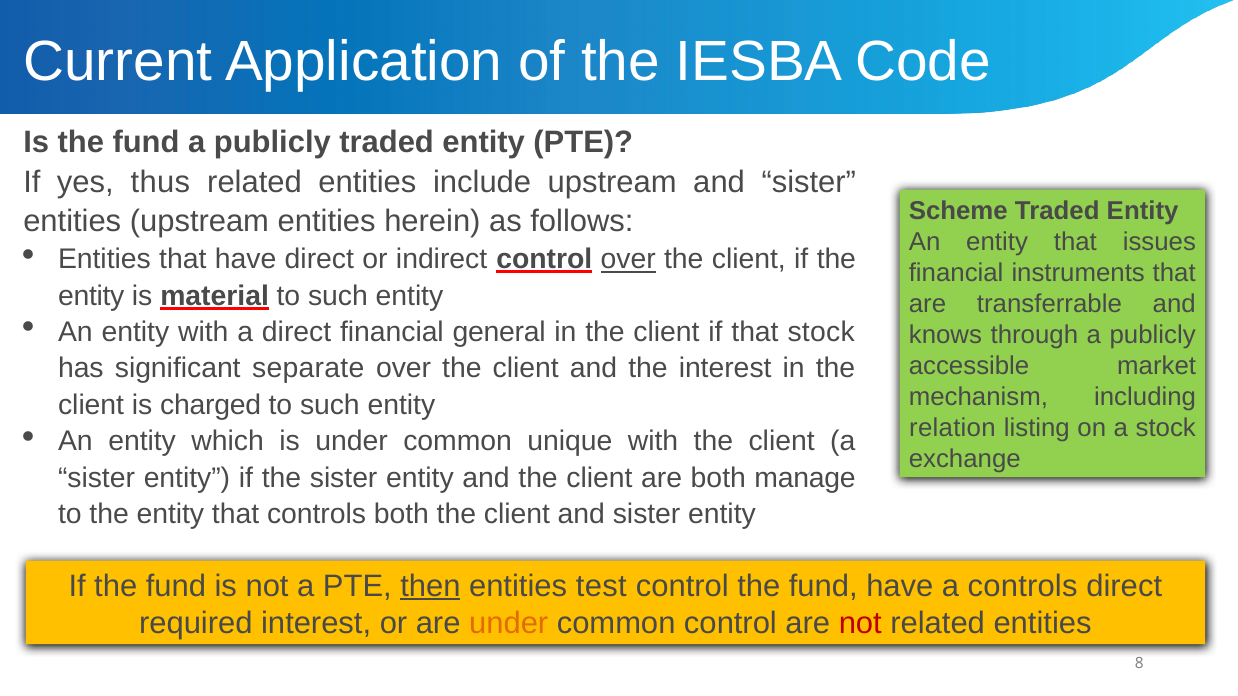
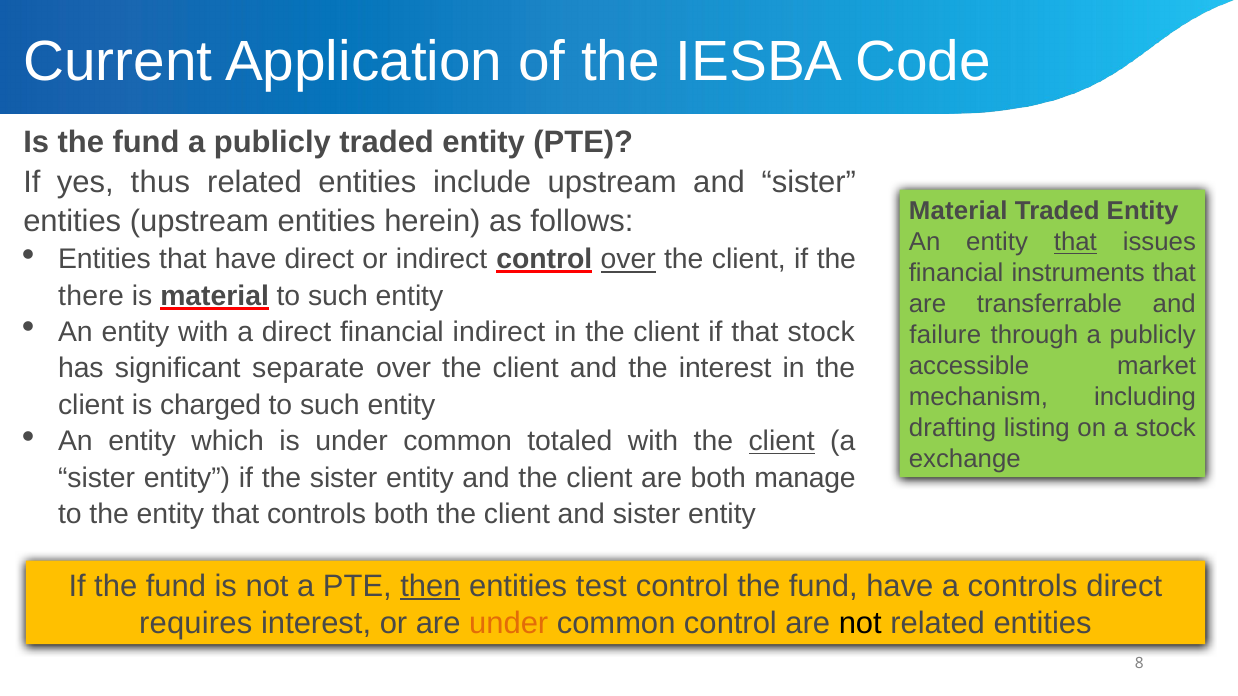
Scheme: Scheme -> Material (958, 211)
that underline: none -> present (1075, 242)
entity: entity -> there (91, 296)
financial general: general -> indirect (499, 332)
knows: knows -> failure (945, 335)
relation: relation -> drafting (952, 428)
unique: unique -> totaled (570, 442)
client underline: none -> present (782, 442)
required: required -> requires (196, 623)
not colour: red -> black (860, 623)
